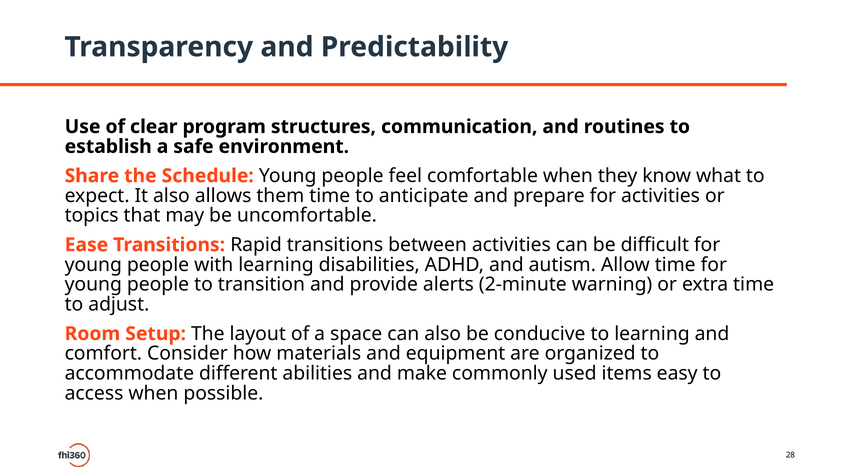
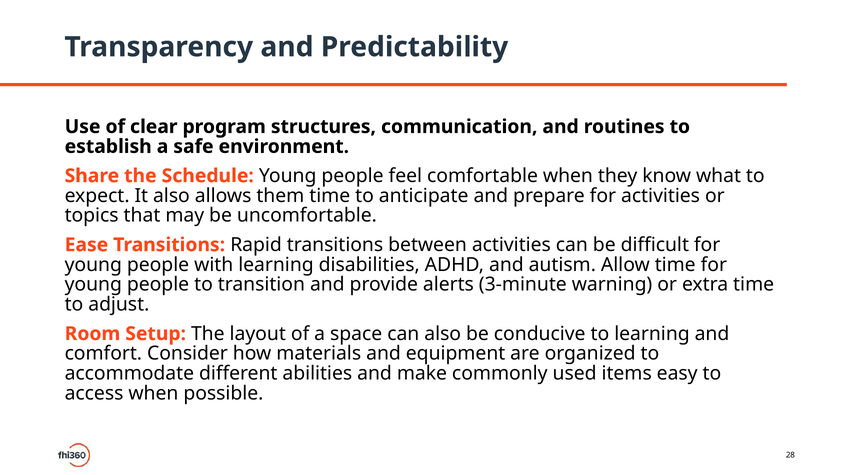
2-minute: 2-minute -> 3-minute (523, 285)
